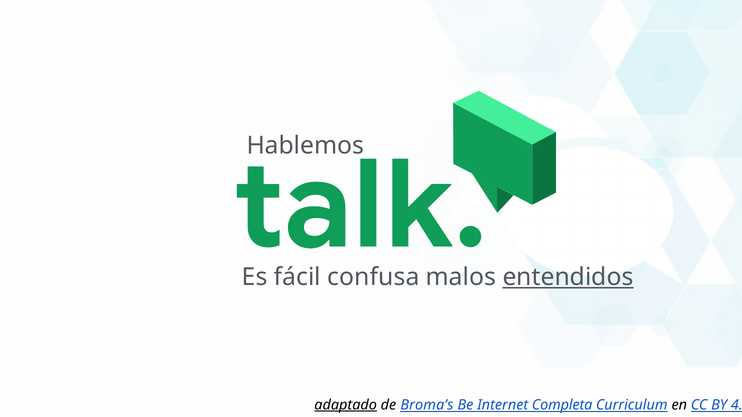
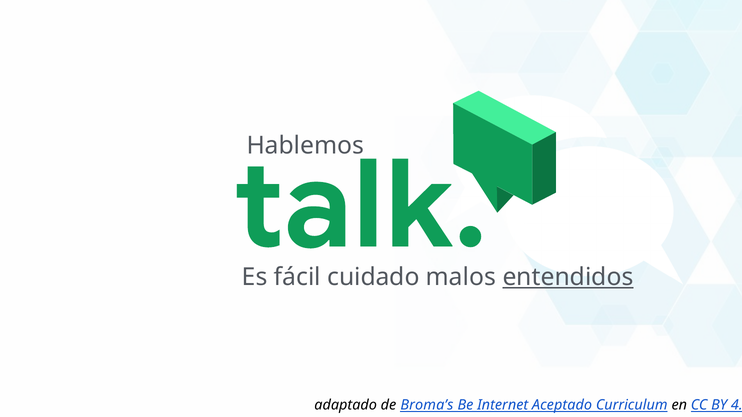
confusa: confusa -> cuidado (373, 277)
adaptado underline: present -> none (346, 405)
Completa: Completa -> Aceptado (562, 405)
